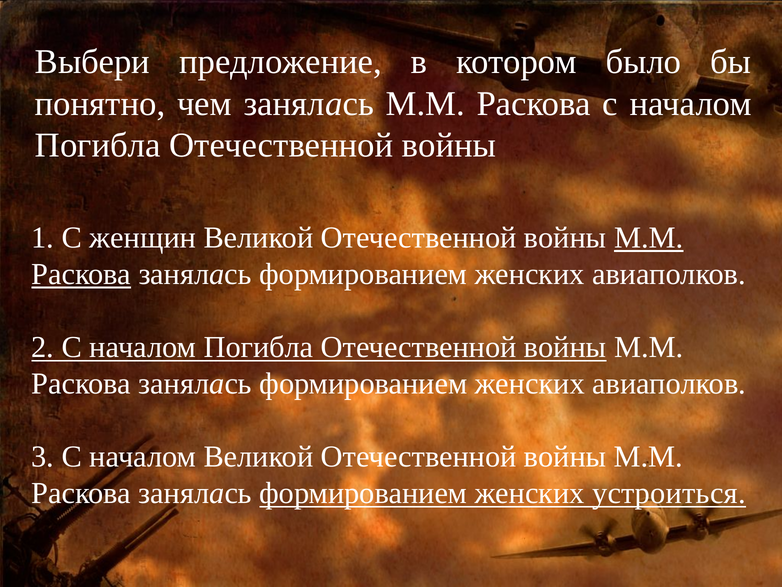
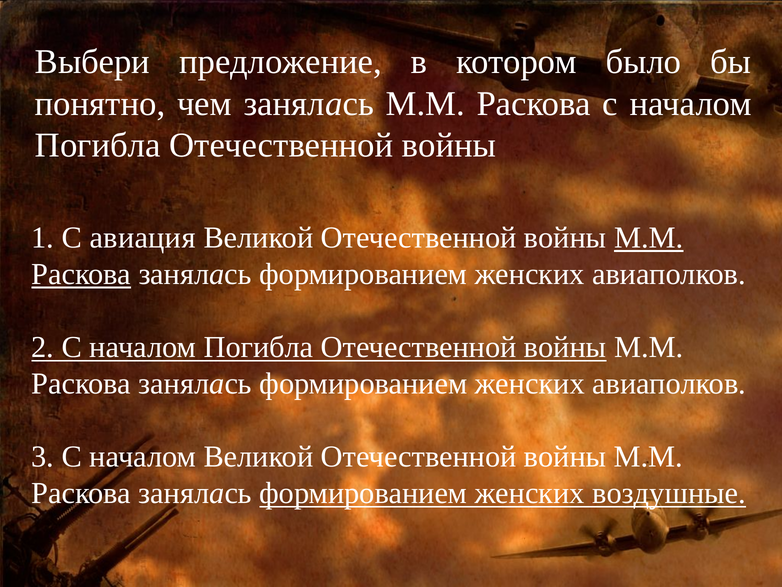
женщин: женщин -> авиация (143, 237)
устроиться: устроиться -> воздушные (669, 493)
